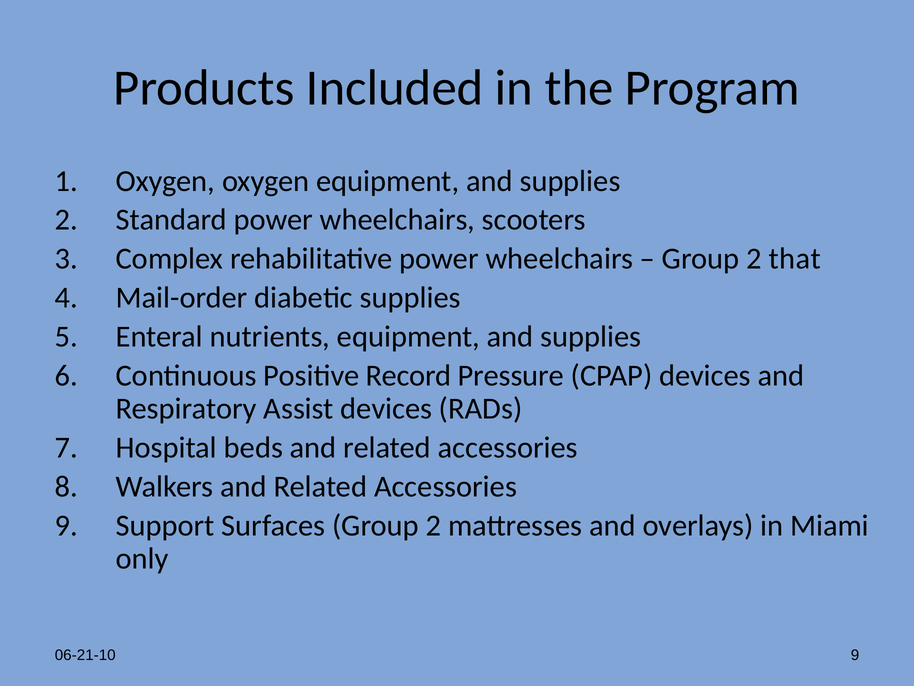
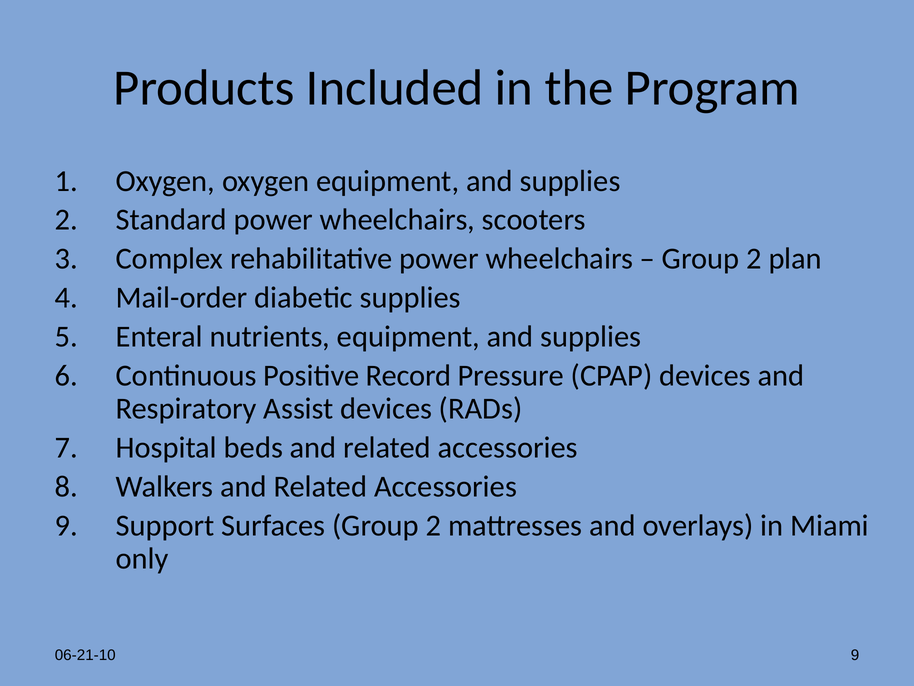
that: that -> plan (795, 259)
